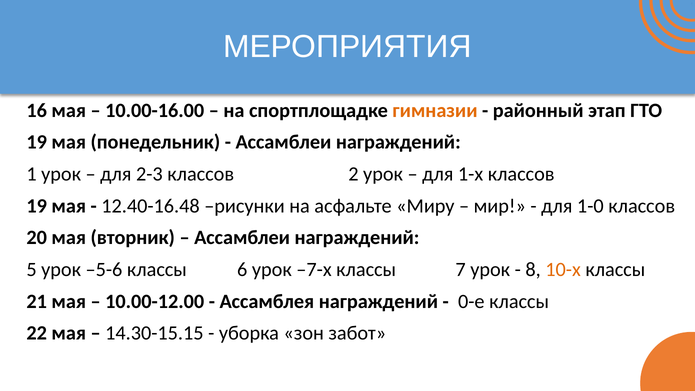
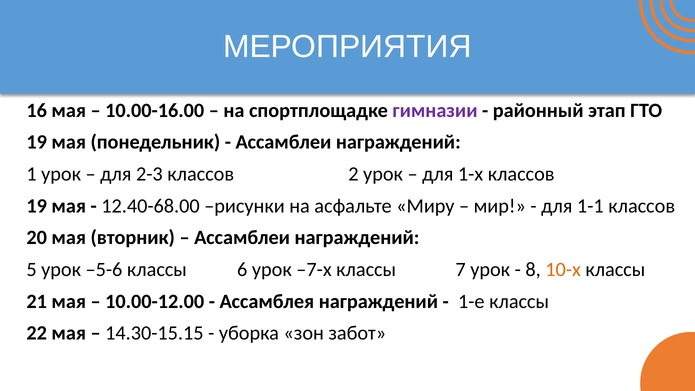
гимназии colour: orange -> purple (435, 110)
12.40-16.48: 12.40-16.48 -> 12.40-68.00 (150, 206)
1-0: 1-0 -> 1-1 (590, 206)
0-е: 0-е -> 1-е (471, 301)
